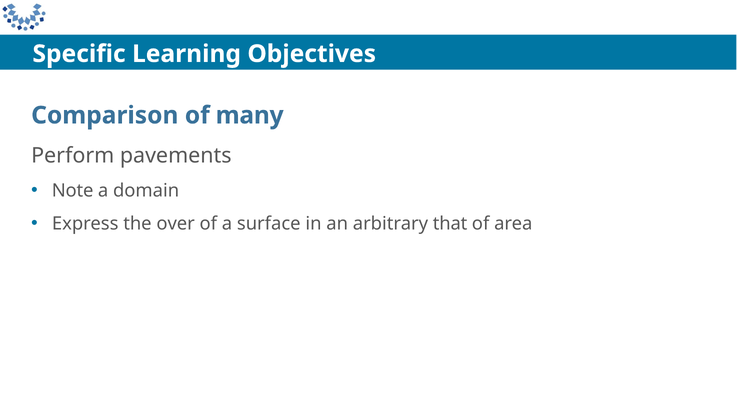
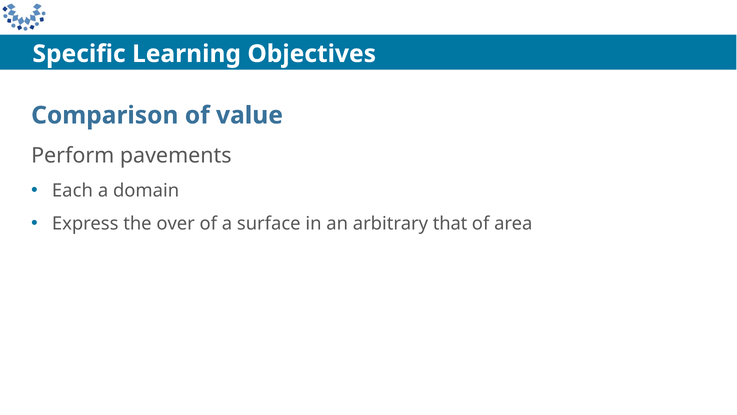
many: many -> value (249, 115)
Note: Note -> Each (72, 190)
